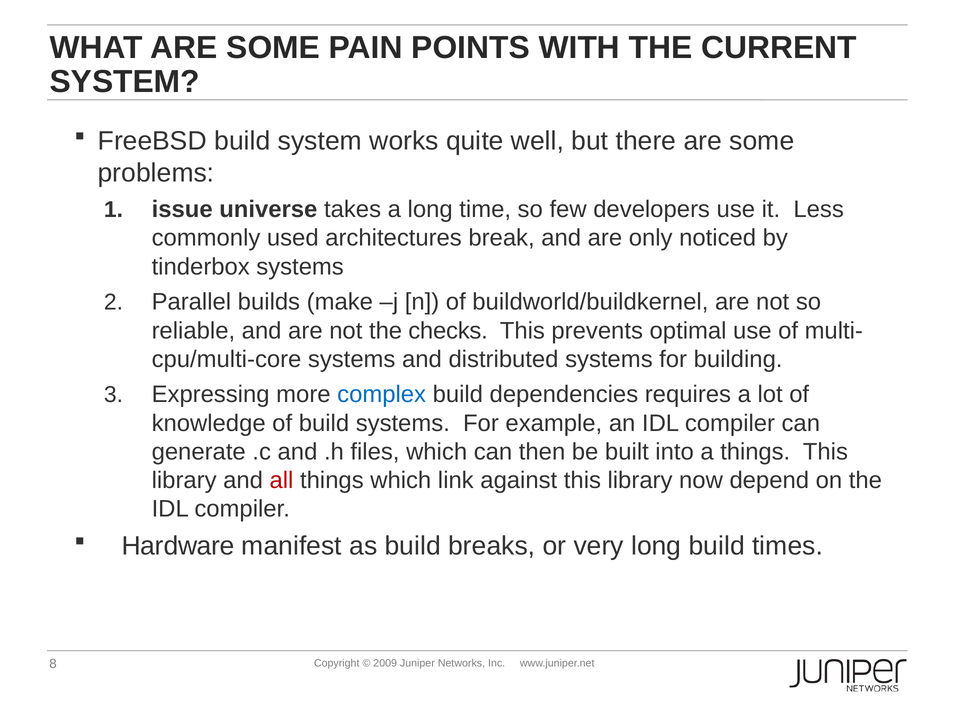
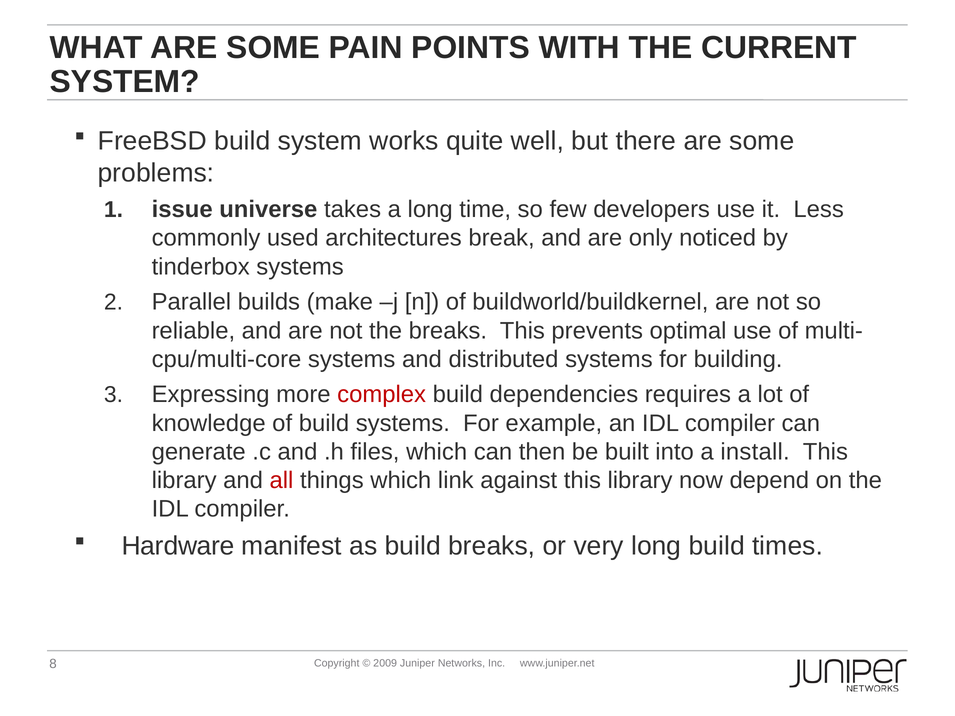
the checks: checks -> breaks (448, 331)
complex colour: blue -> red (382, 395)
a things: things -> install (755, 452)
